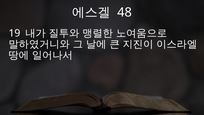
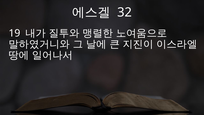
48: 48 -> 32 (125, 12)
